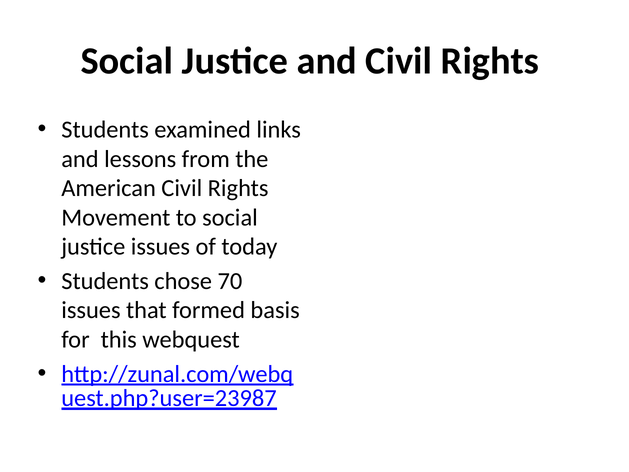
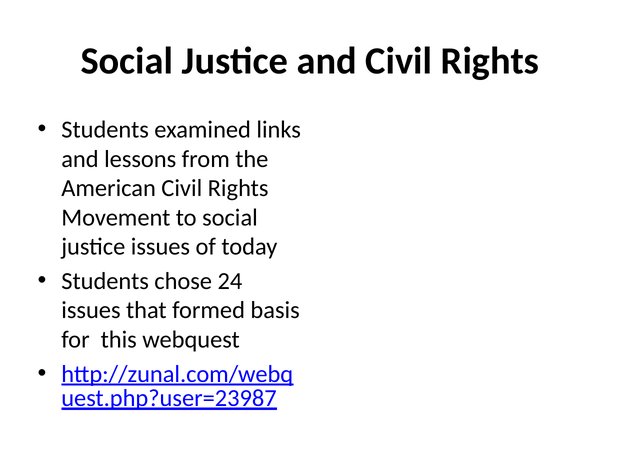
70: 70 -> 24 (230, 281)
